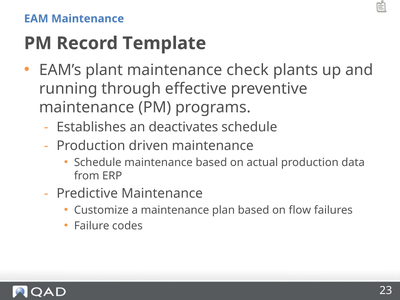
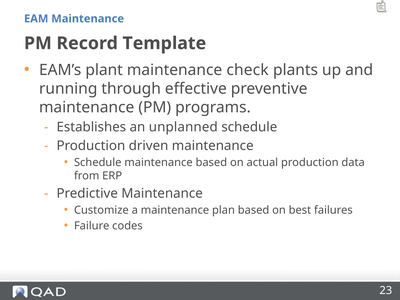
deactivates: deactivates -> unplanned (183, 127)
flow: flow -> best (300, 210)
